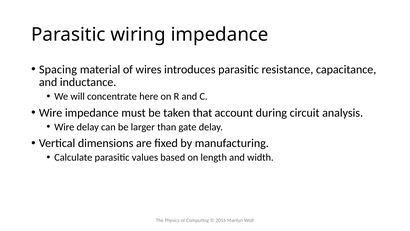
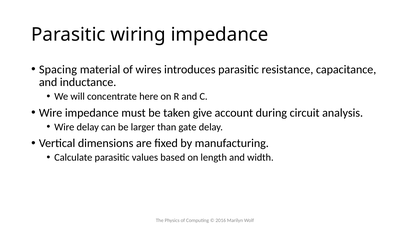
that: that -> give (202, 113)
